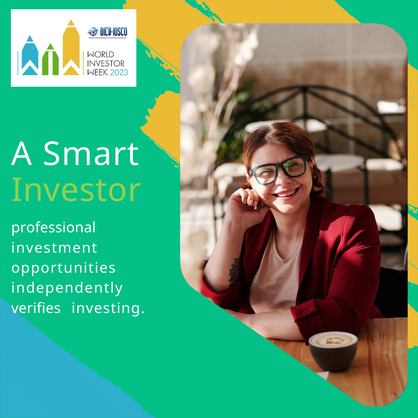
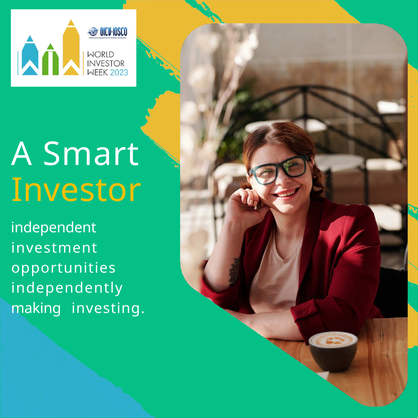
Investor colour: light green -> yellow (76, 190)
professional: professional -> independent (54, 228)
verifies: verifies -> making (36, 308)
